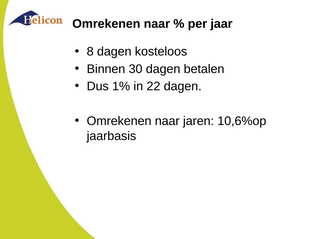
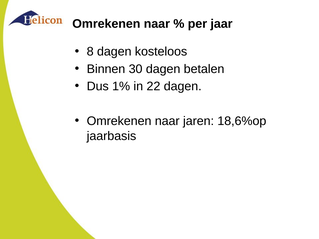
10,6%op: 10,6%op -> 18,6%op (242, 121)
